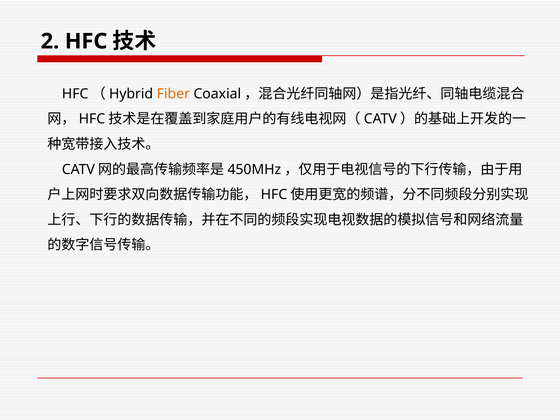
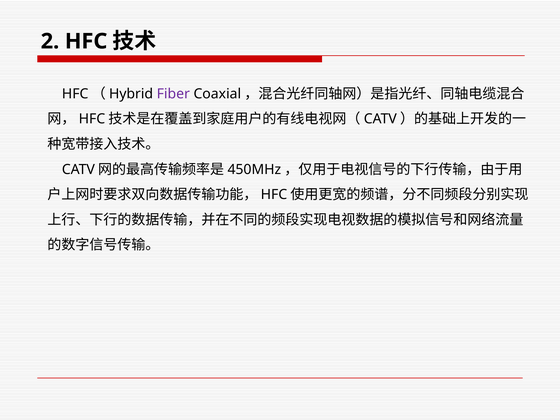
Fiber colour: orange -> purple (173, 94)
